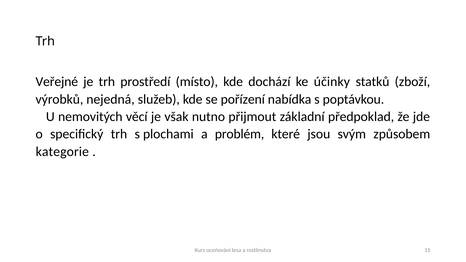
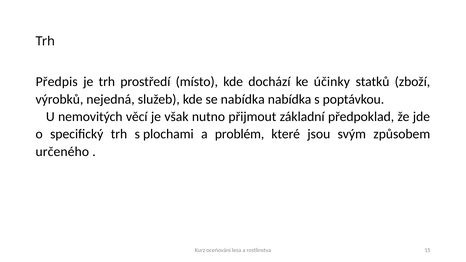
Veřejné: Veřejné -> Předpis (57, 82)
se pořízení: pořízení -> nabídka (243, 99)
kategorie: kategorie -> určeného (62, 152)
